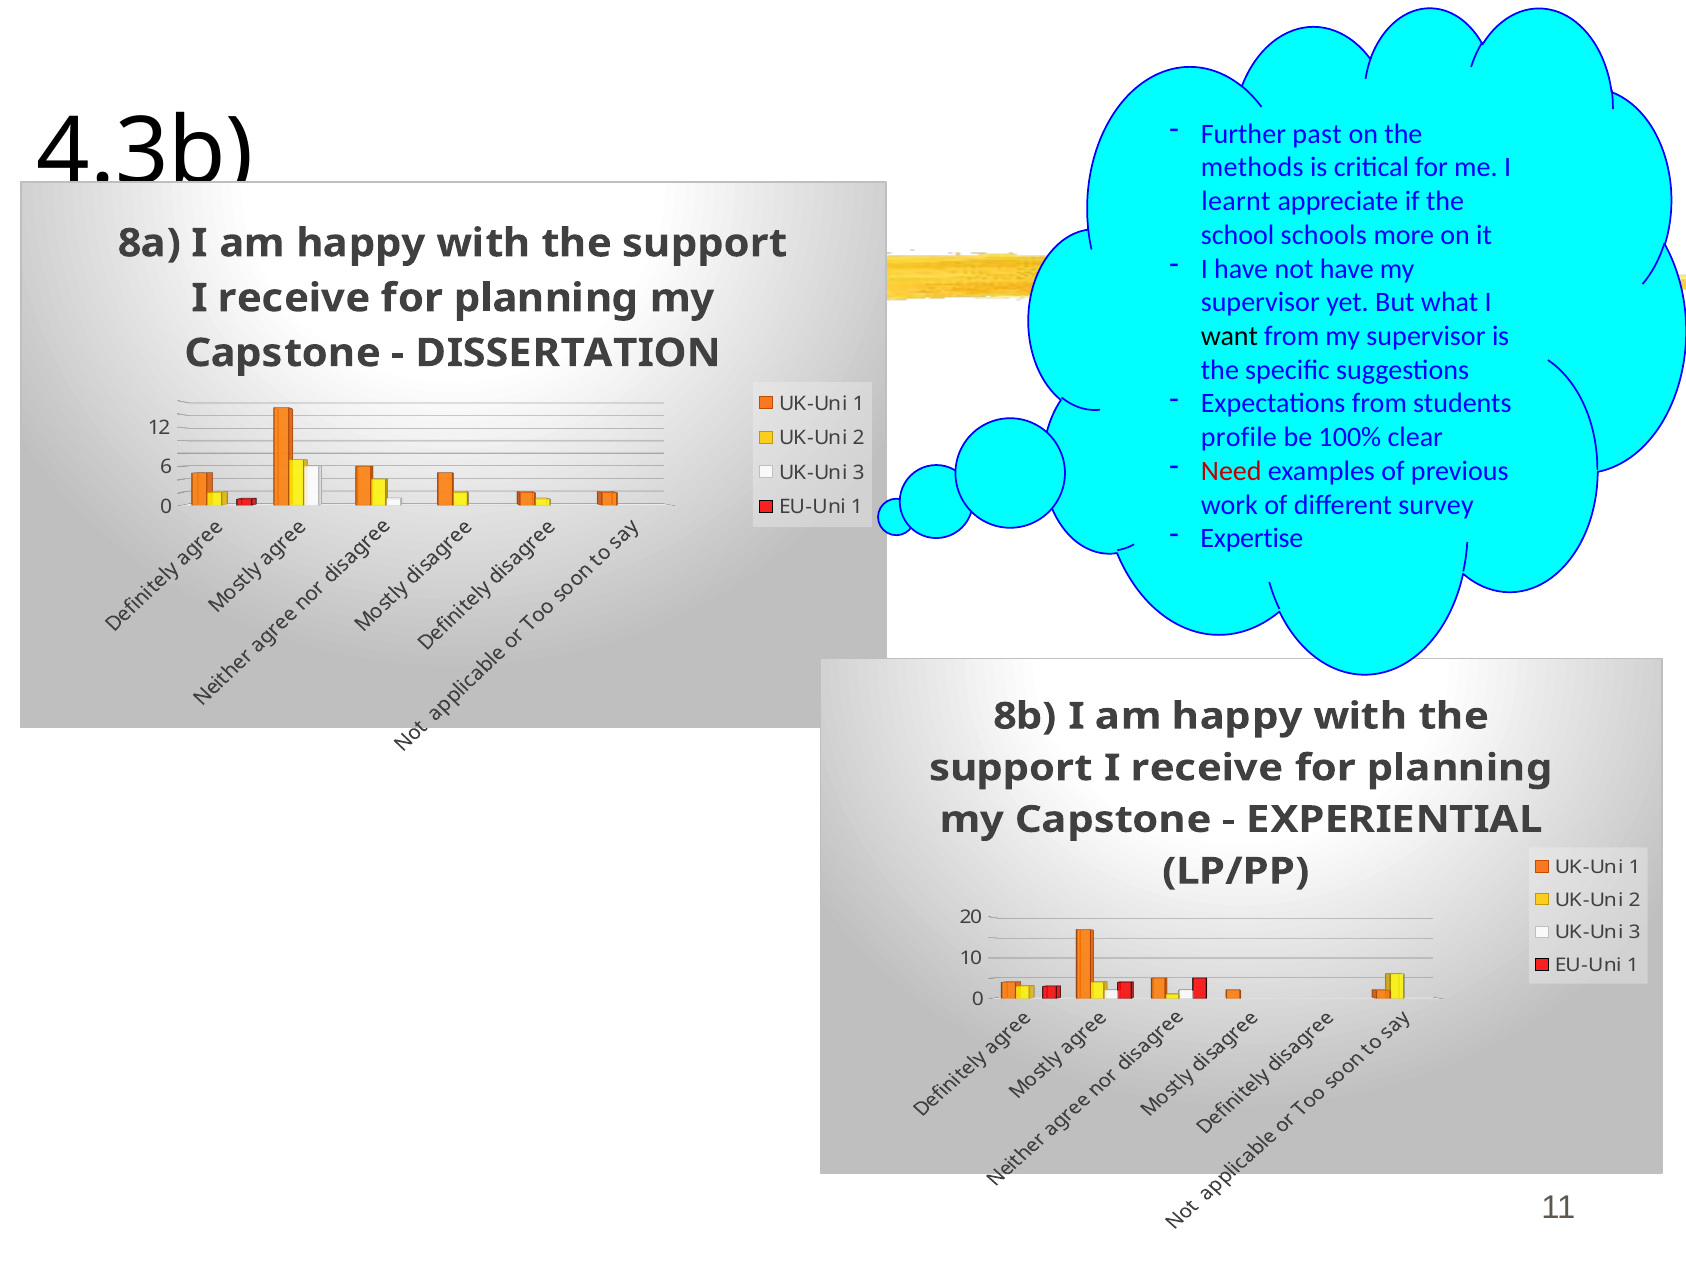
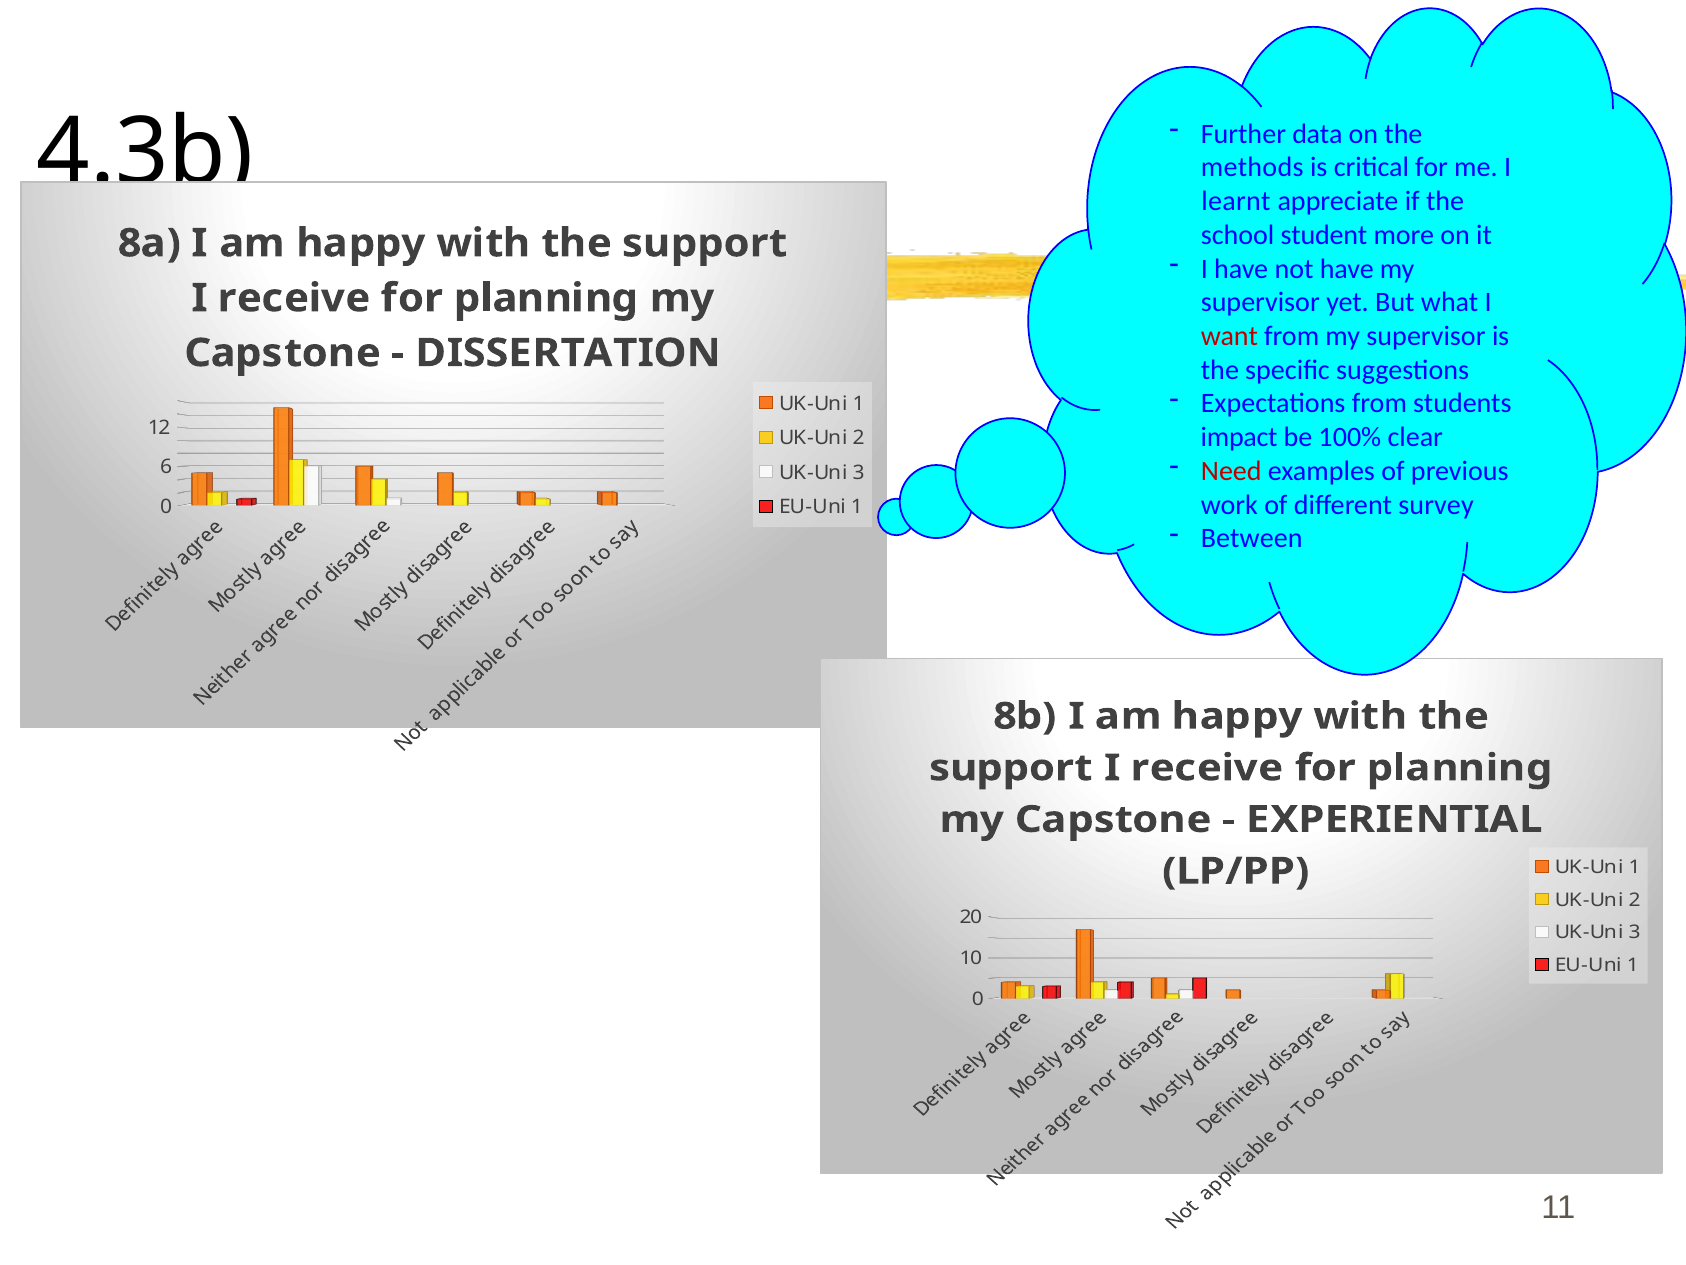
past: past -> data (1317, 134)
schools: schools -> student (1324, 235)
want colour: black -> red (1229, 336)
profile: profile -> impact (1239, 437)
Expertise: Expertise -> Between (1252, 538)
